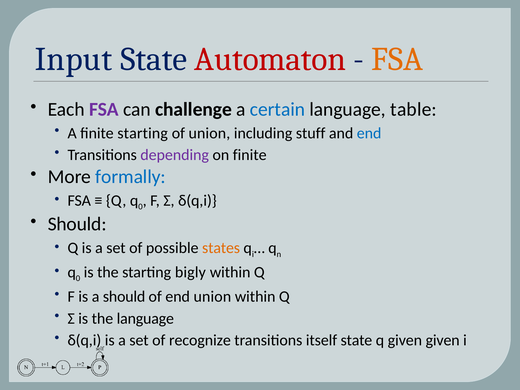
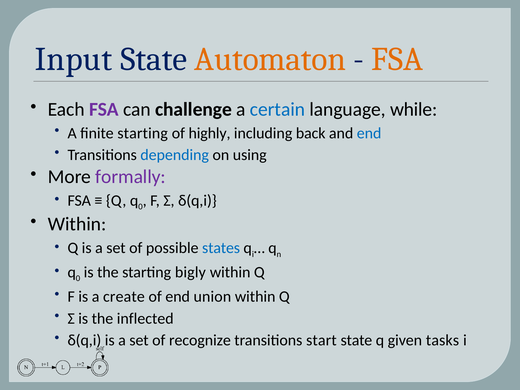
Automaton colour: red -> orange (270, 59)
table: table -> while (414, 109)
of union: union -> highly (210, 133)
stuff: stuff -> back (311, 133)
depending colour: purple -> blue (175, 155)
on finite: finite -> using (250, 155)
formally colour: blue -> purple (131, 177)
Should: Should -> Within (77, 224)
states colour: orange -> blue (221, 248)
a should: should -> create (124, 297)
the language: language -> inflected (145, 318)
itself: itself -> start (321, 340)
given given: given -> tasks (442, 340)
